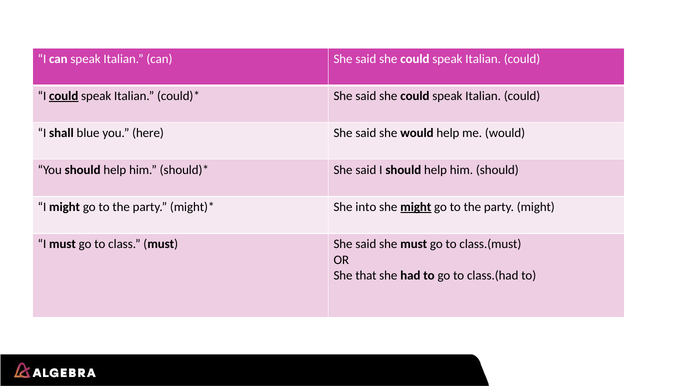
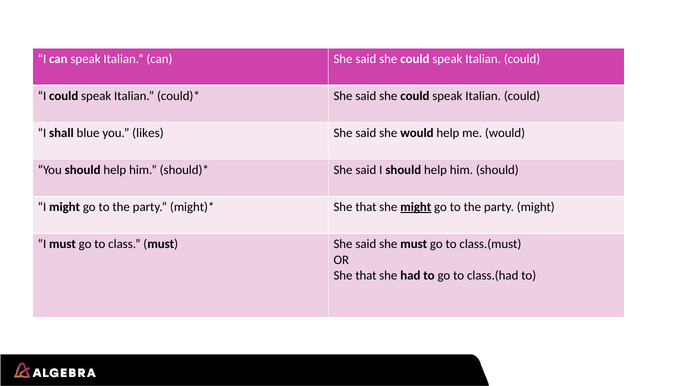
could underline: present -> none (64, 96)
here: here -> likes (148, 133)
into: into -> that (366, 207)
